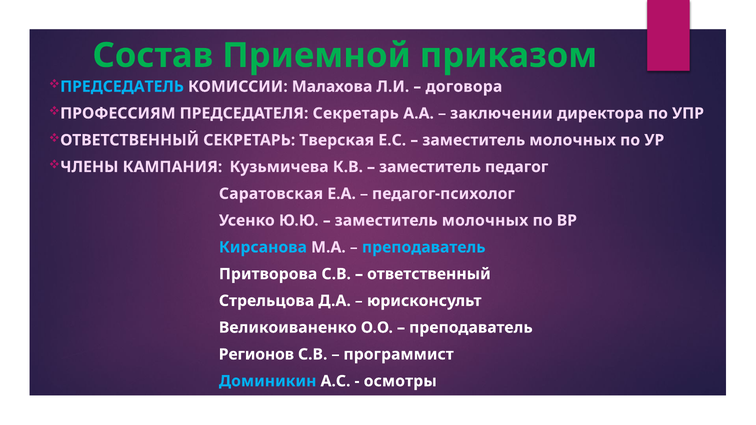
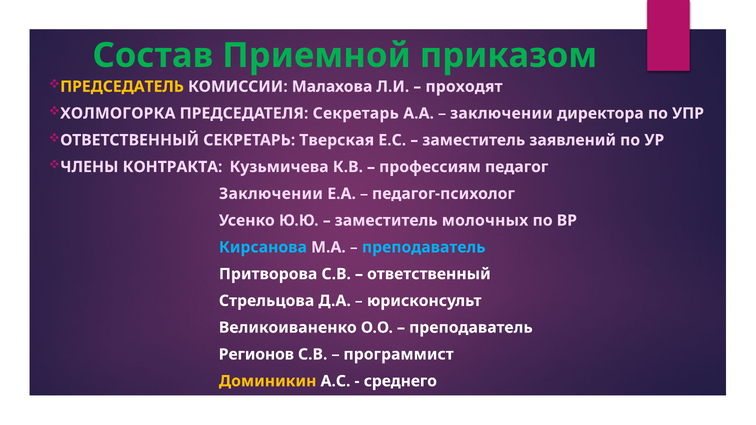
ПРЕДСЕДАТЕЛЬ colour: light blue -> yellow (122, 87)
договора: договора -> проходят (464, 87)
ПРОФЕССИЯМ: ПРОФЕССИЯМ -> ХОЛМОГОРКА (118, 113)
молочных: молочных -> заявлений (573, 140)
КАМПАНИЯ: КАМПАНИЯ -> КОНТРАКТА (173, 167)
заместитель: заместитель -> профессиям (430, 167)
Саратовская: Саратовская -> Заключении (271, 194)
Доминикин colour: light blue -> yellow (268, 381)
осмотры: осмотры -> среднего (400, 381)
